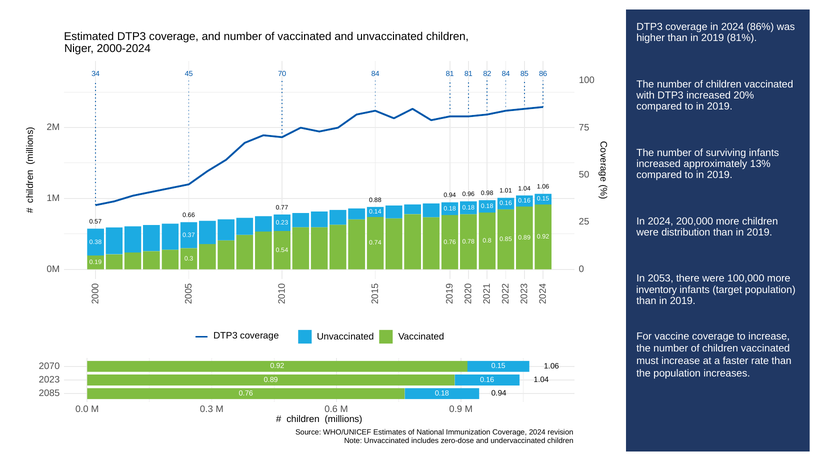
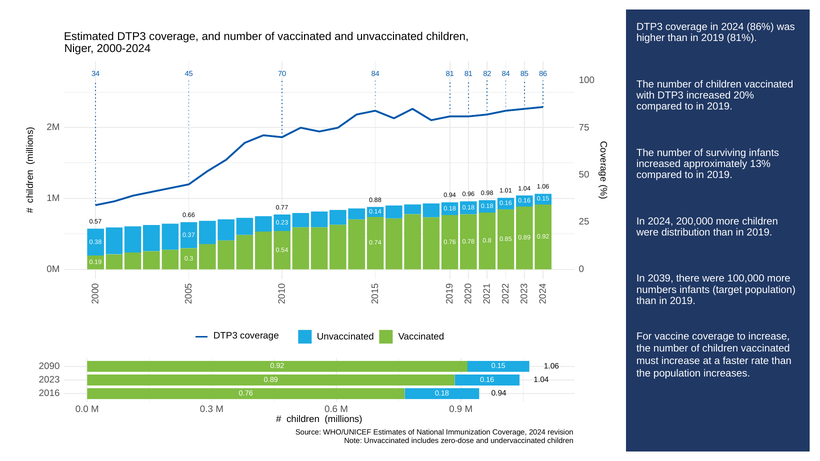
2053: 2053 -> 2039 (661, 279)
inventory: inventory -> numbers (657, 290)
2070: 2070 -> 2090 (49, 366)
2085: 2085 -> 2016 (49, 393)
